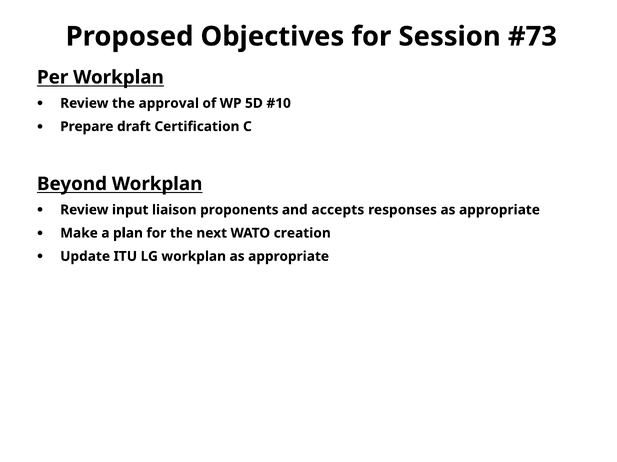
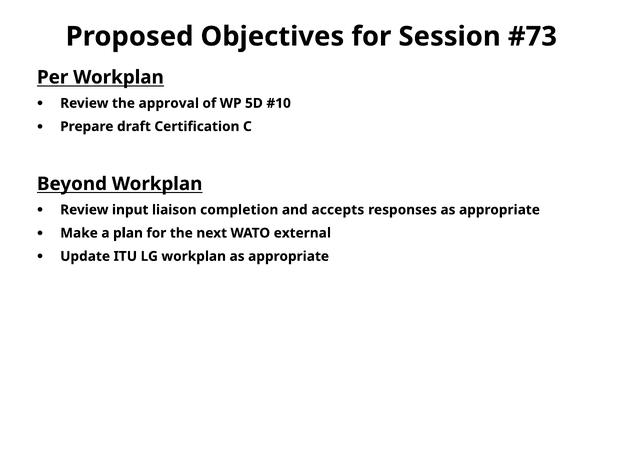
proponents: proponents -> completion (239, 210)
creation: creation -> external (302, 233)
